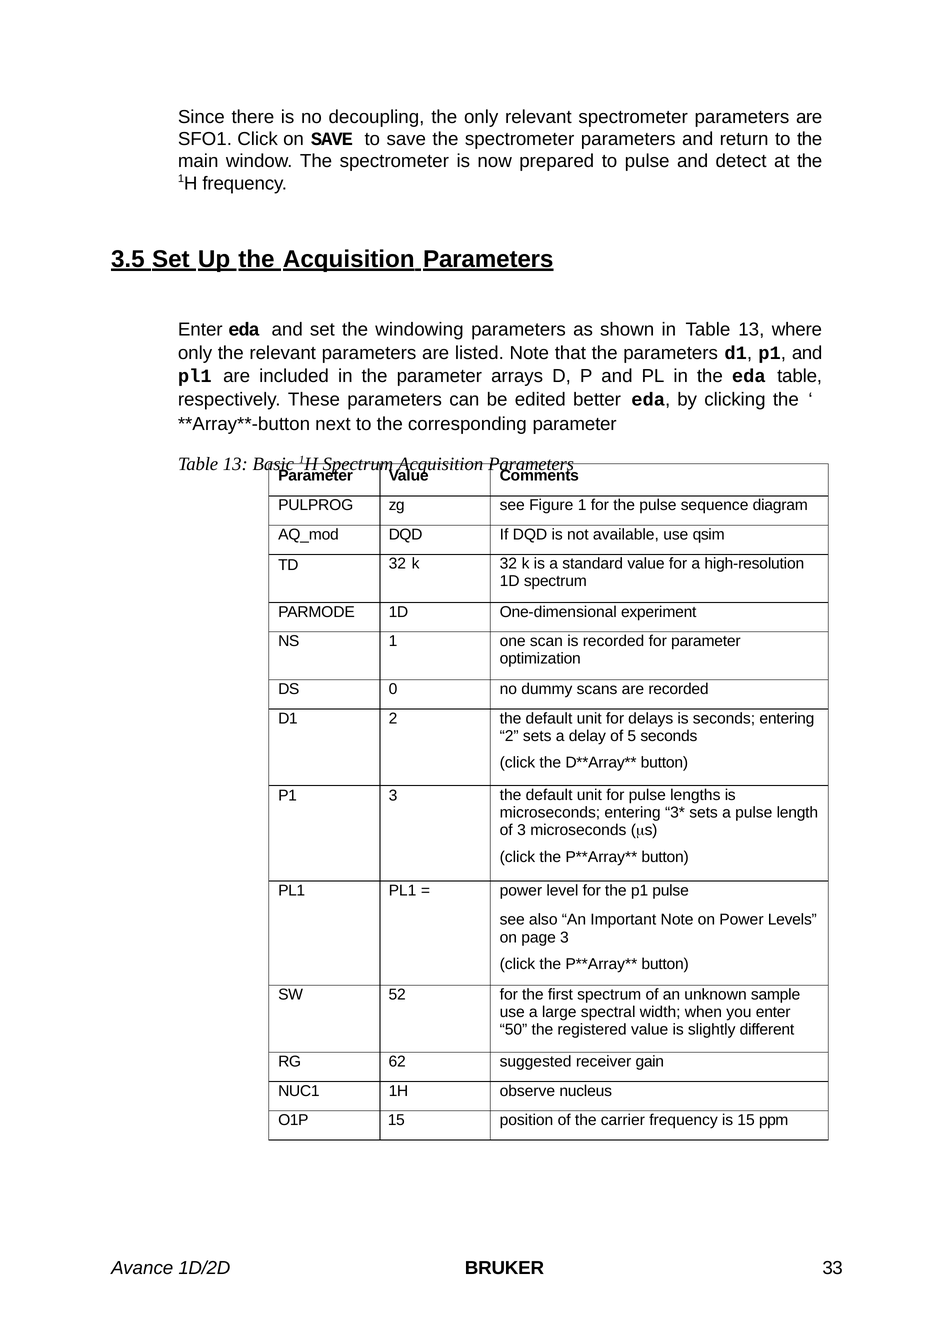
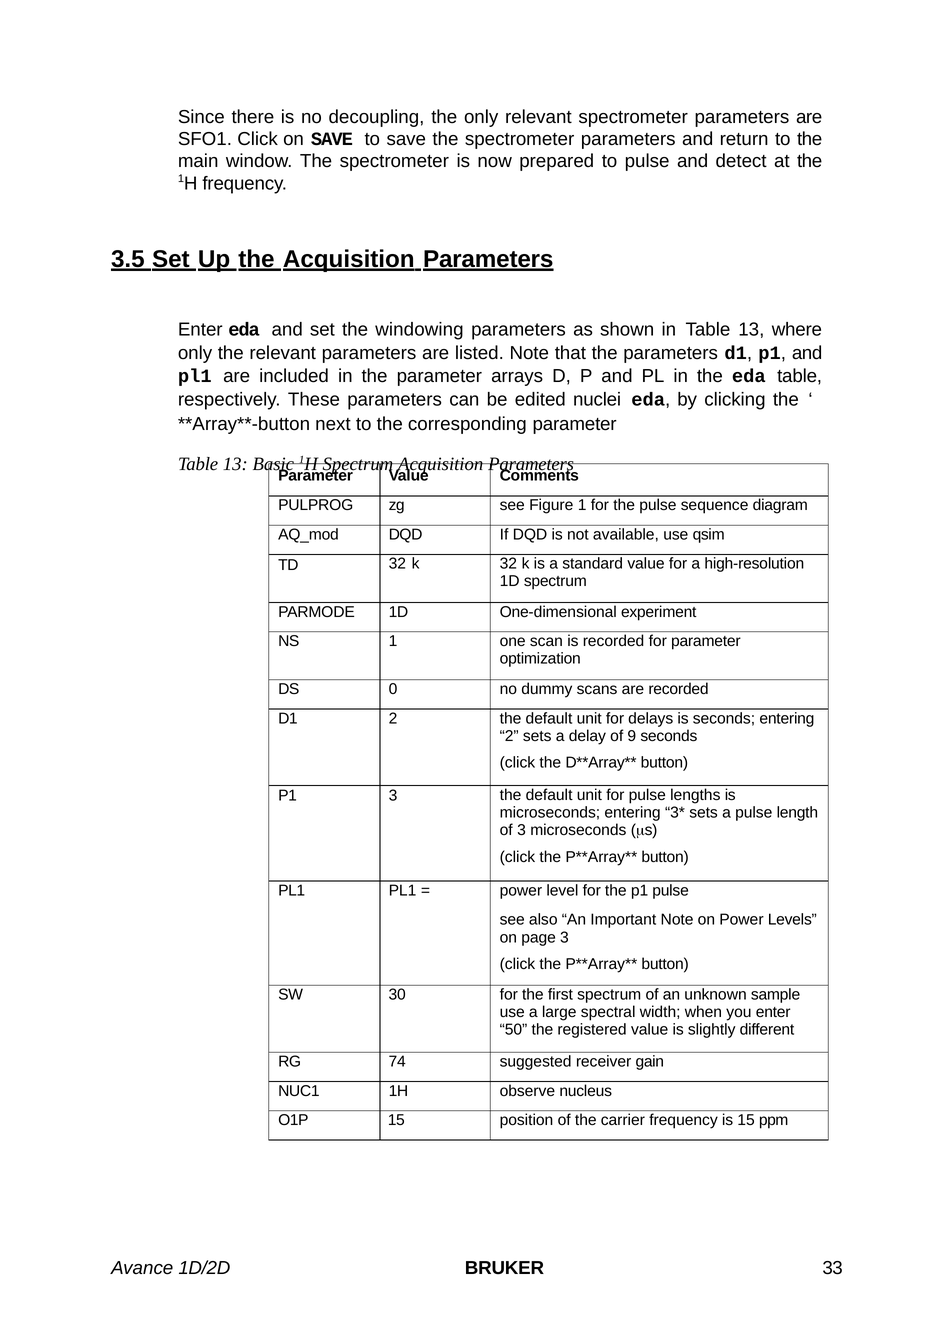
better: better -> nuclei (597, 399)
5: 5 -> 9 (632, 736)
52: 52 -> 30 (397, 994)
62: 62 -> 74 (397, 1061)
